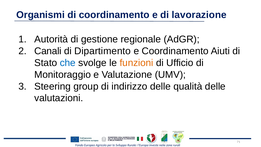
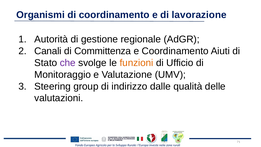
Dipartimento: Dipartimento -> Committenza (103, 51)
che colour: blue -> purple (68, 63)
indirizzo delle: delle -> dalle (160, 86)
